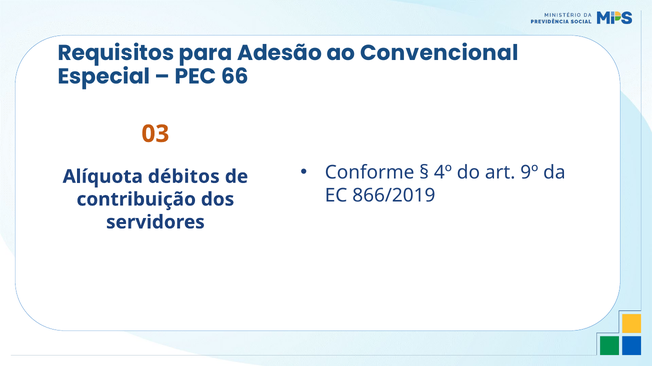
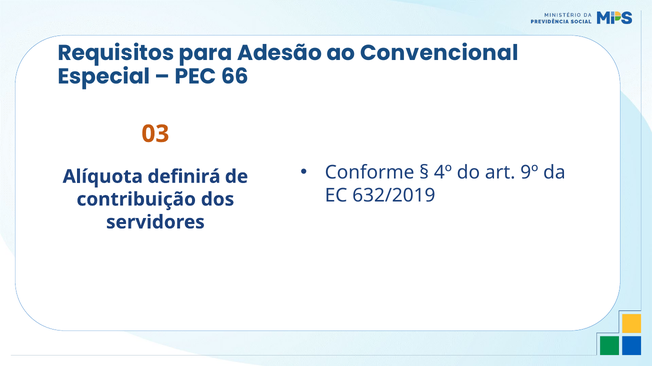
débitos: débitos -> definirá (184, 177)
866/2019: 866/2019 -> 632/2019 (394, 196)
